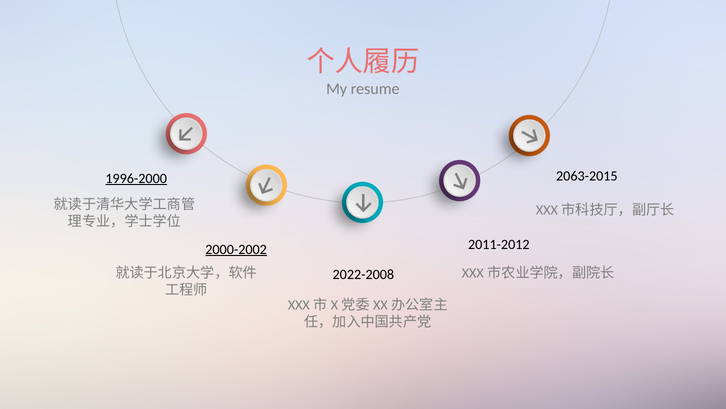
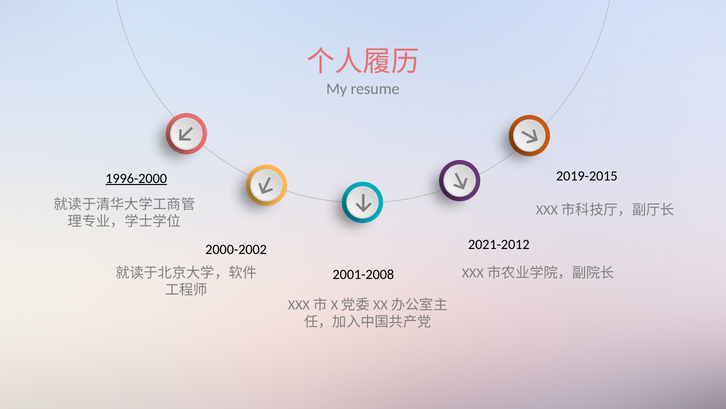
2063-2015: 2063-2015 -> 2019-2015 (587, 176)
2011-2012: 2011-2012 -> 2021-2012 (499, 244)
2000-2002 underline: present -> none (236, 249)
2022-2008: 2022-2008 -> 2001-2008 (363, 274)
